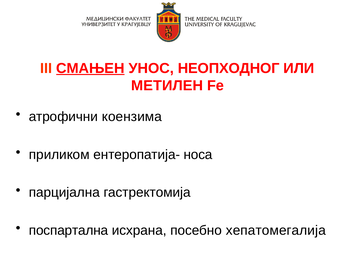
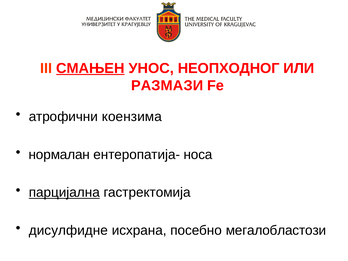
МЕТИЛЕН: МЕТИЛЕН -> РАЗМАЗИ (167, 86)
приликом: приликом -> нормалан (59, 155)
парцијална underline: none -> present (64, 193)
поспартална: поспартална -> дисулфидне (68, 230)
хепатомегалија: хепатомегалија -> мегалобластози (276, 230)
